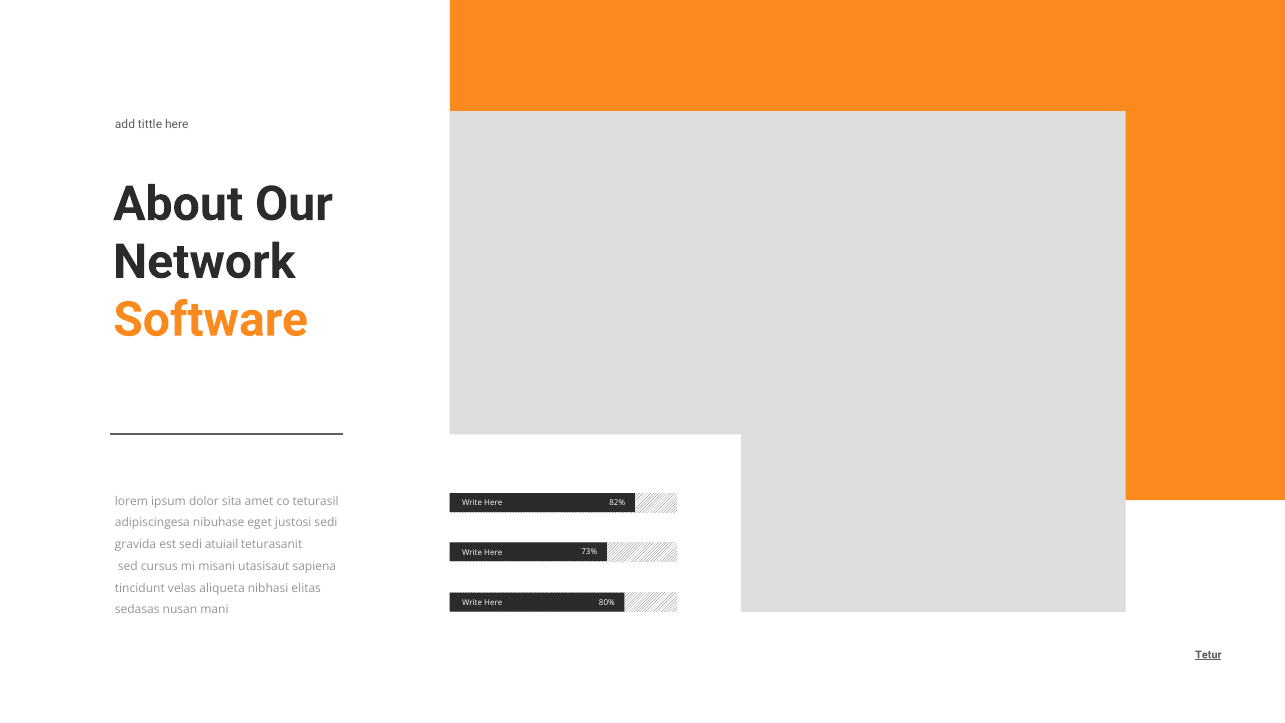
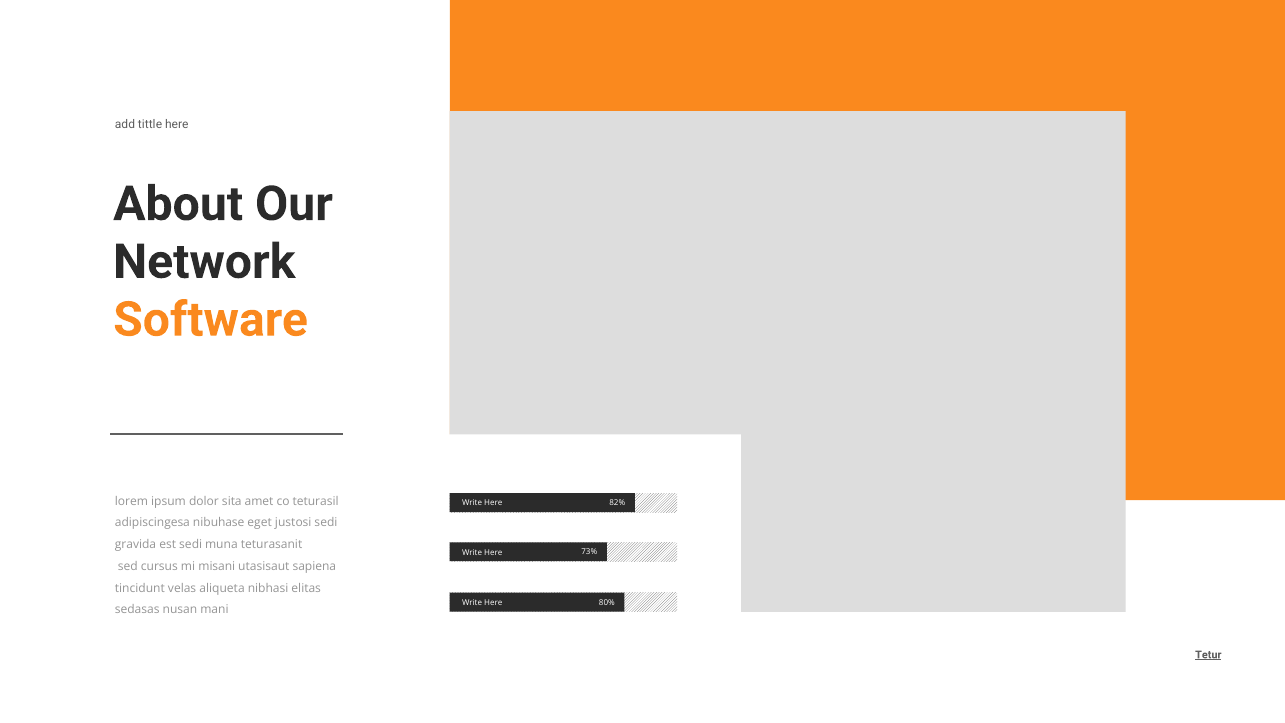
atuiail: atuiail -> muna (221, 545)
